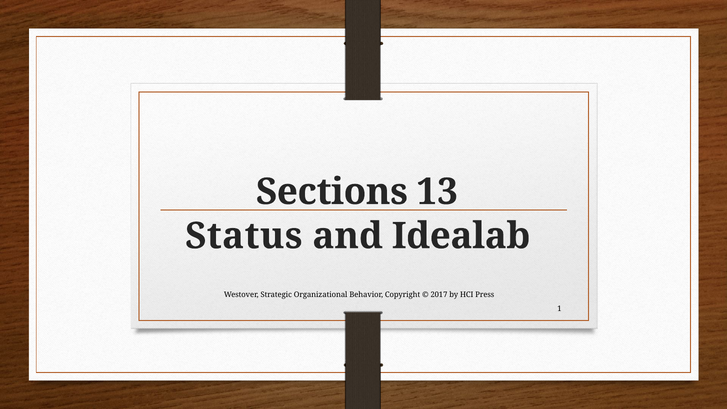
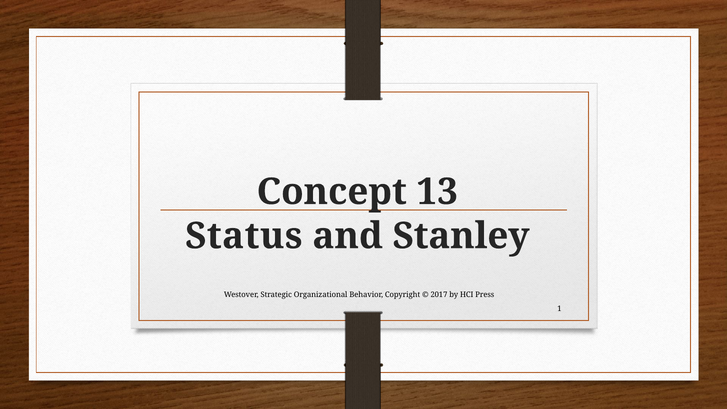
Sections: Sections -> Concept (332, 192)
Idealab: Idealab -> Stanley (461, 236)
